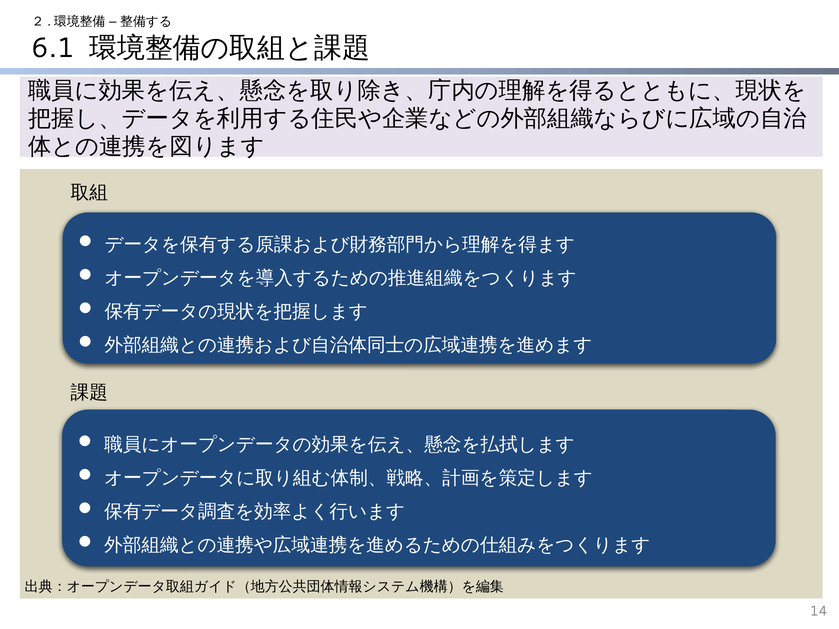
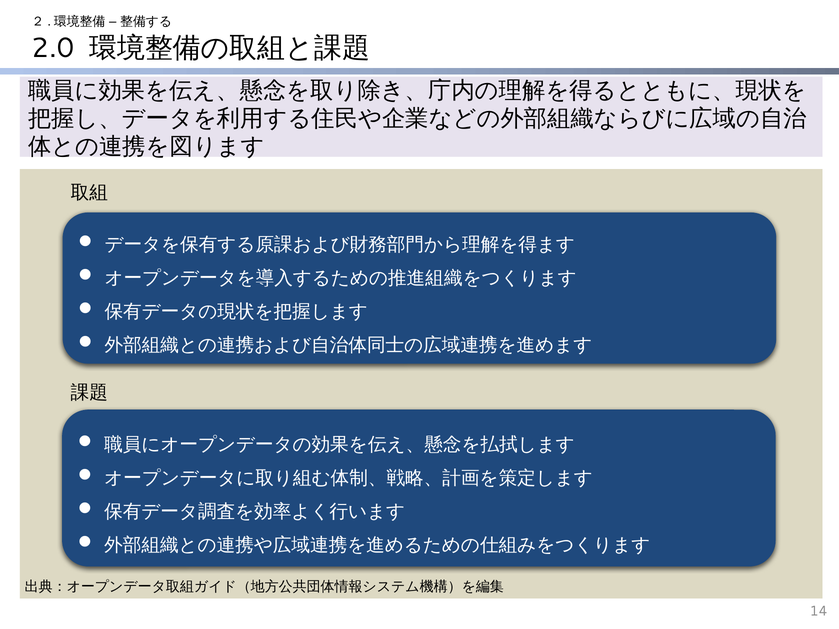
6.1: 6.1 -> 2.0 (53, 48)
